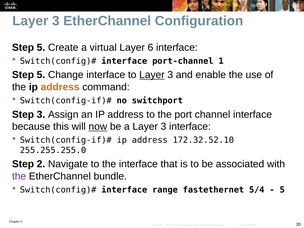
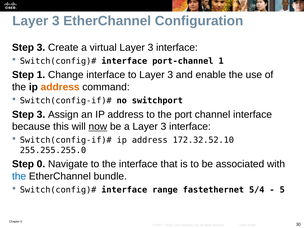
5: 5 -> 3 (41, 47)
virtual Layer 6: 6 -> 3 (150, 47)
5: 5 -> 1 (41, 75)
Layer underline: present -> none (152, 75)
2: 2 -> 0 (41, 164)
the colour: purple -> blue (19, 176)
